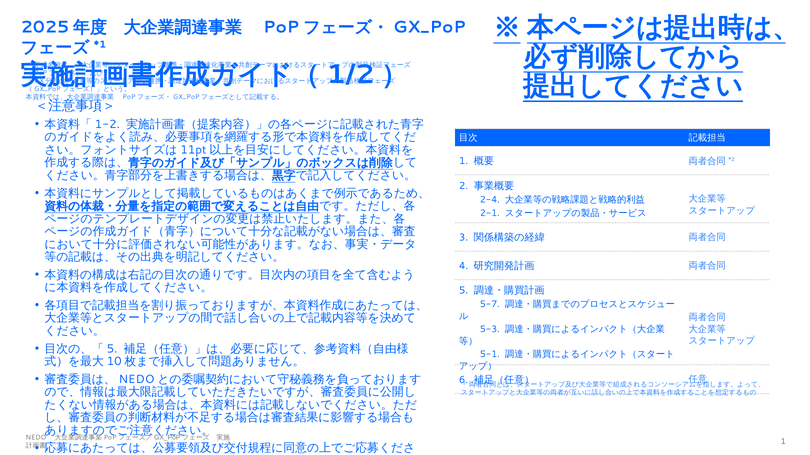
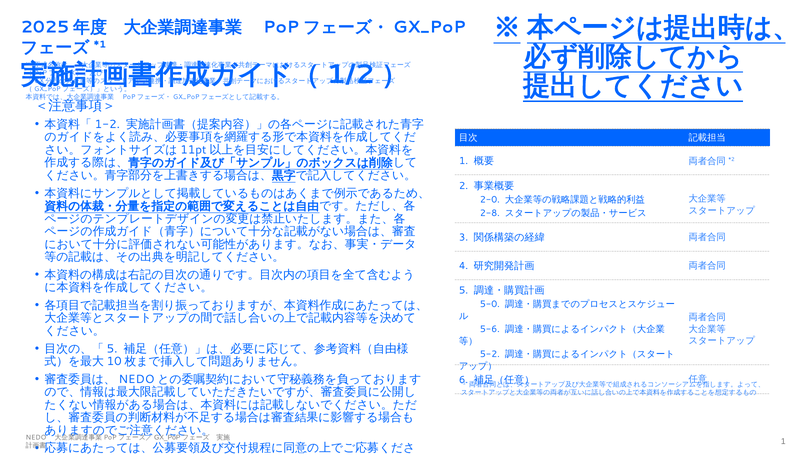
2-4: 2-4 -> 2-0 (490, 200)
2-1: 2-1 -> 2-8 (490, 213)
5-7: 5-7 -> 5-0 (490, 305)
5-3: 5-3 -> 5-6 (490, 330)
5-1: 5-1 -> 5-2 (490, 355)
